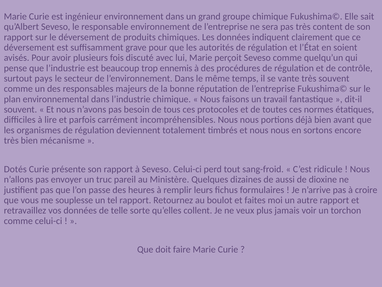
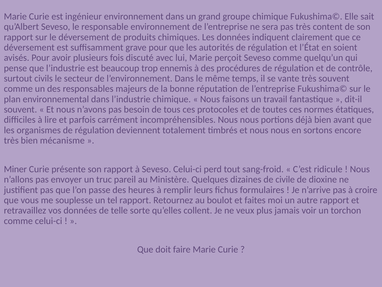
pays: pays -> civils (44, 78)
Dotés: Dotés -> Miner (15, 169)
aussi: aussi -> civile (285, 179)
